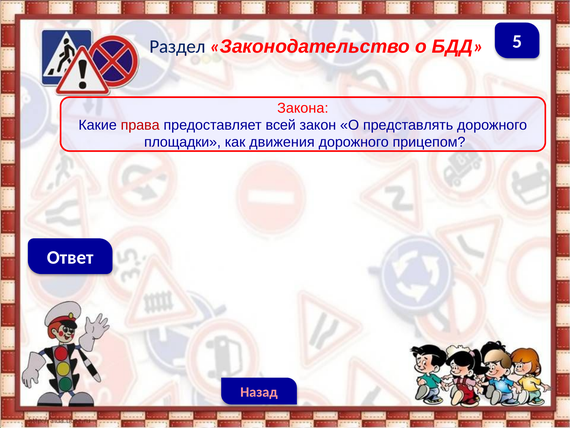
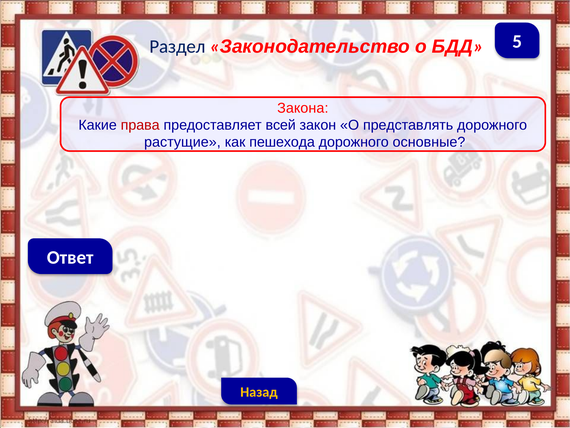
площадки: площадки -> растущие (182, 142)
движения: движения -> пешехода (282, 142)
прицепом: прицепом -> основные (429, 142)
Назад colour: pink -> yellow (259, 392)
